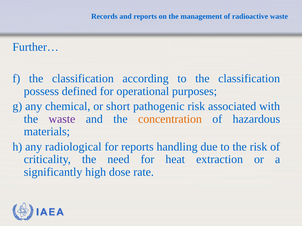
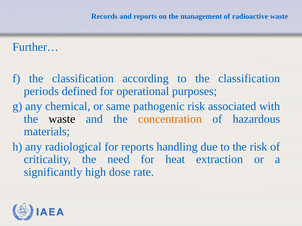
possess: possess -> periods (41, 91)
short: short -> same (118, 107)
waste colour: purple -> black (62, 119)
